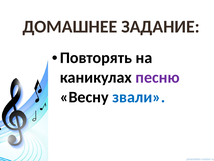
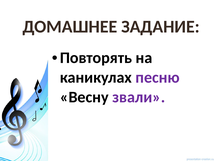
звали colour: blue -> purple (139, 97)
